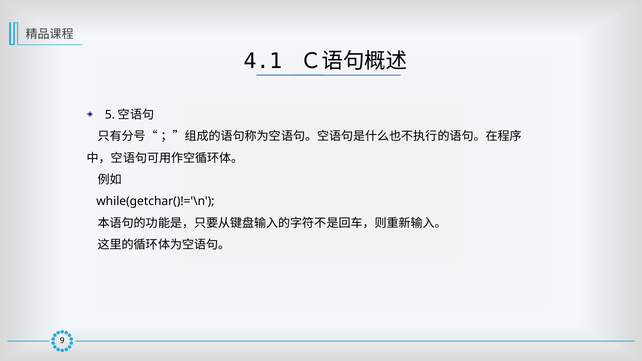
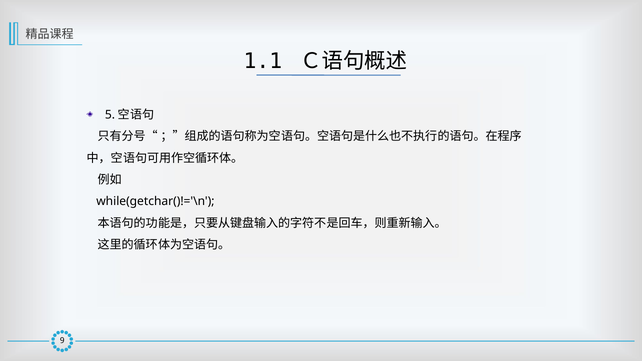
4.1: 4.1 -> 1.1 (263, 61)
